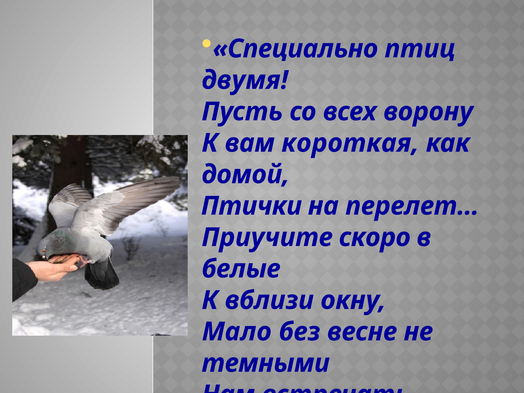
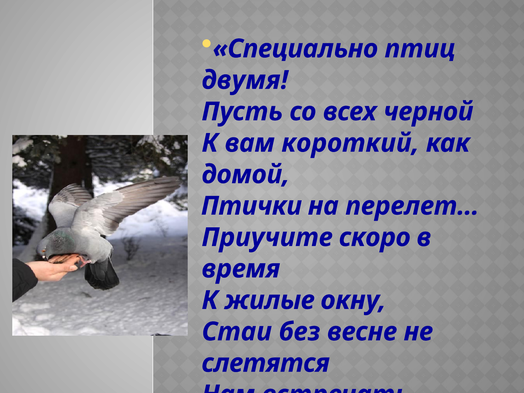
ворону: ворону -> черной (428, 112)
короткая: короткая -> короткий (350, 143)
белые: белые -> время (241, 269)
вблизи: вблизи -> жилые (269, 300)
Мало: Мало -> Стаи (237, 332)
темными: темными -> слетятся (266, 363)
